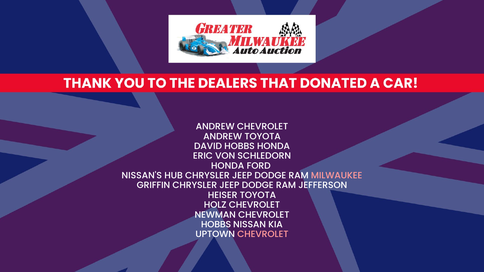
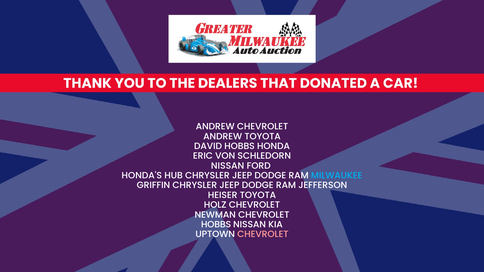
HONDA: HONDA -> NISSAN (228, 166)
NISSAN'S: NISSAN'S -> HONDA'S (142, 176)
MILWAUKEE colour: pink -> light blue (337, 176)
